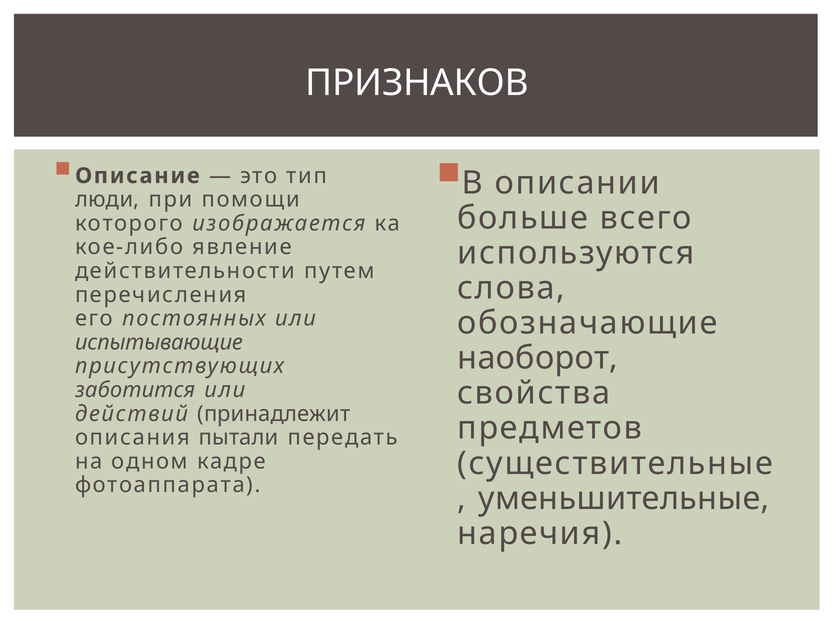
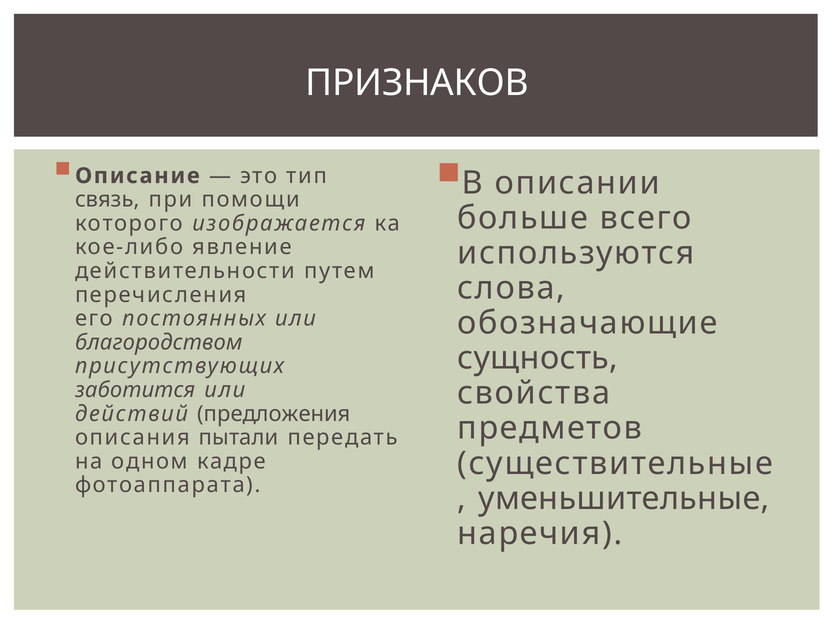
люди: люди -> связь (107, 199)
испытывающие: испытывающие -> благородством (159, 342)
наоборот: наоборот -> сущность (538, 358)
принадлежит: принадлежит -> предложения (274, 413)
